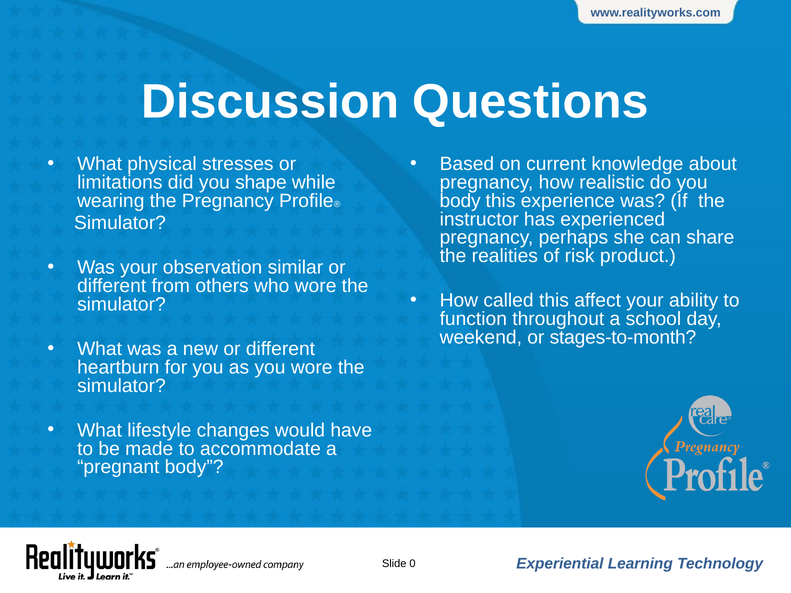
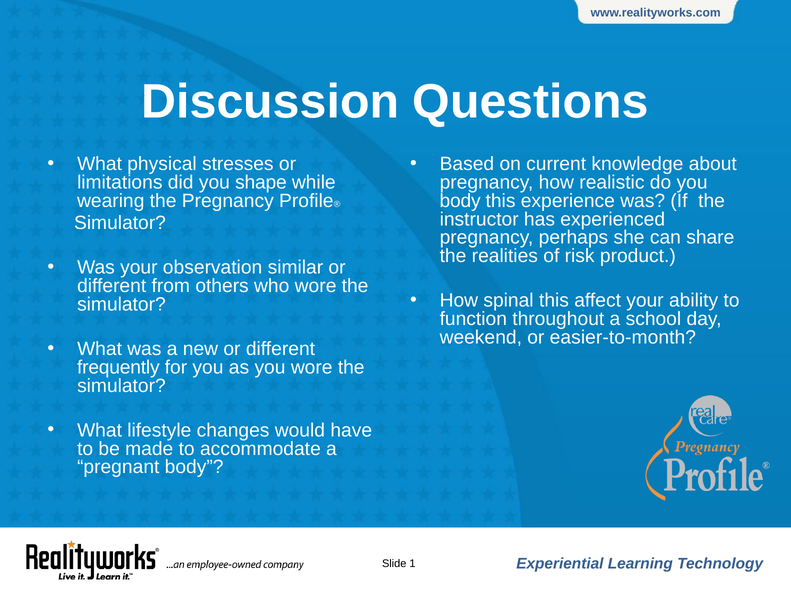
called: called -> spinal (509, 301)
stages-to-month: stages-to-month -> easier-to-month (623, 338)
heartburn: heartburn -> frequently (118, 367)
0: 0 -> 1 (412, 564)
